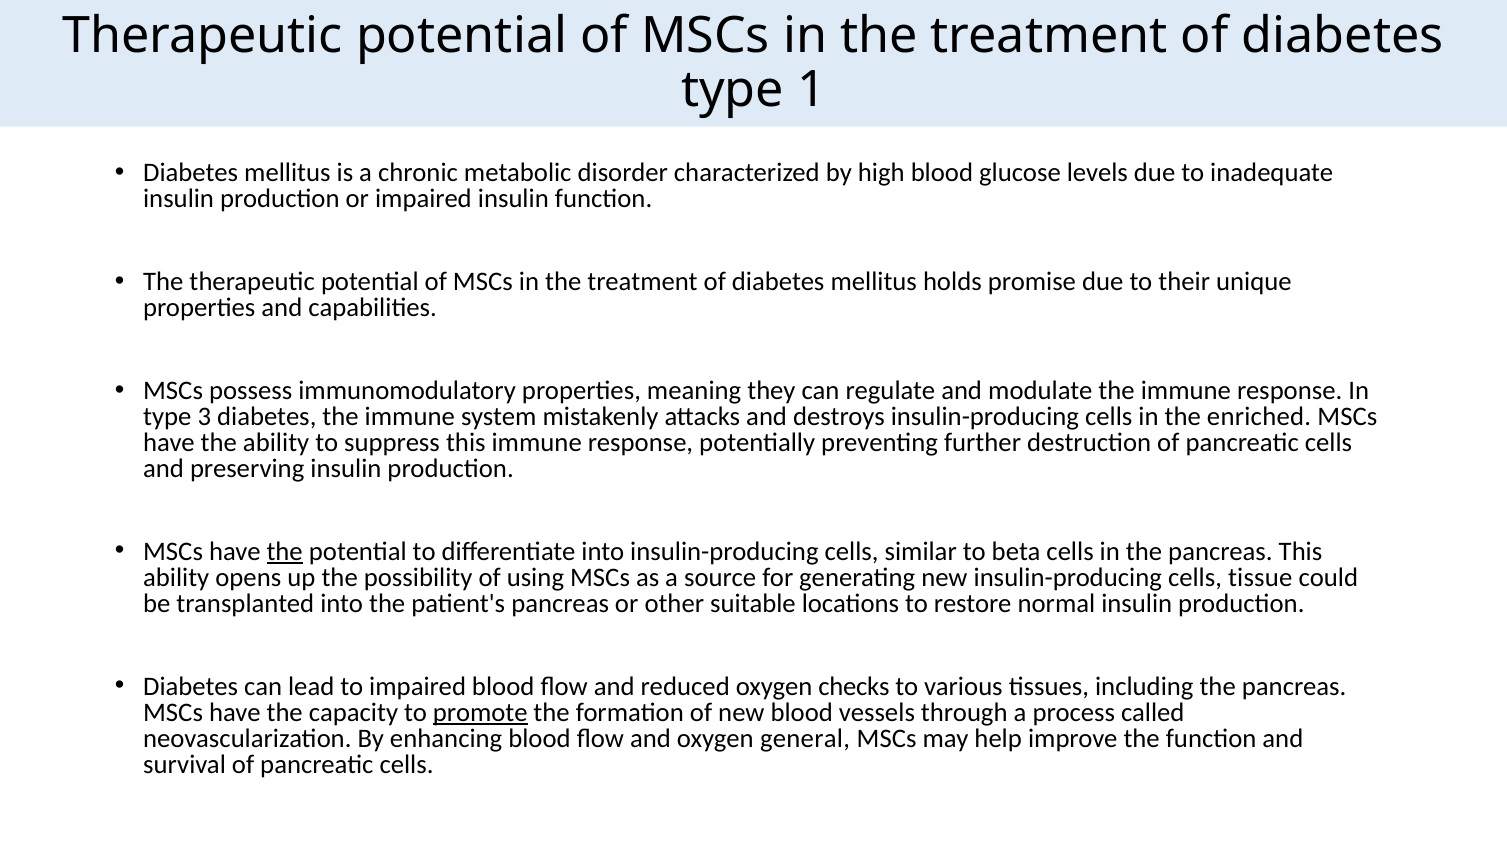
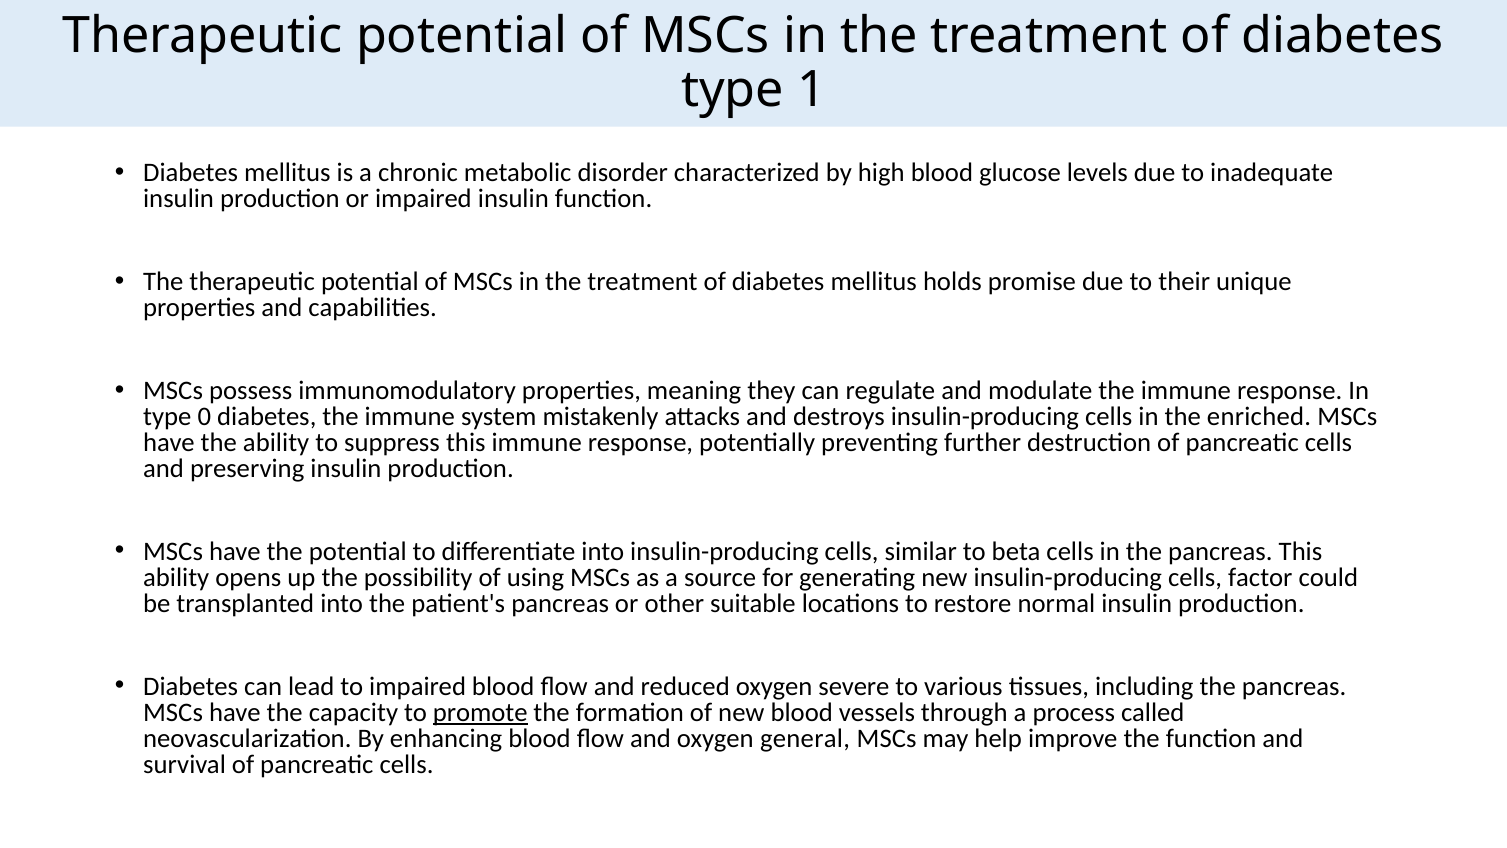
3: 3 -> 0 (204, 417)
the underline: present -> none (285, 552)
tissue: tissue -> factor (1260, 577)
checks: checks -> severe (854, 686)
